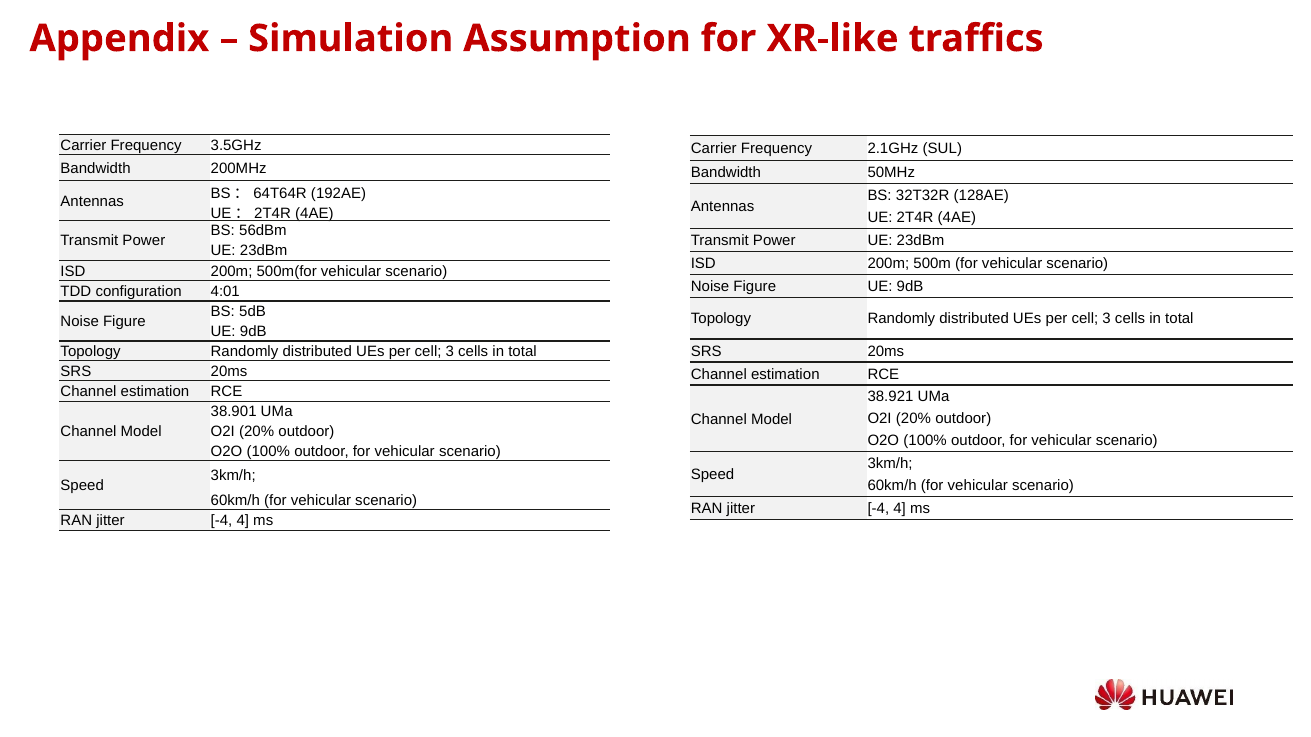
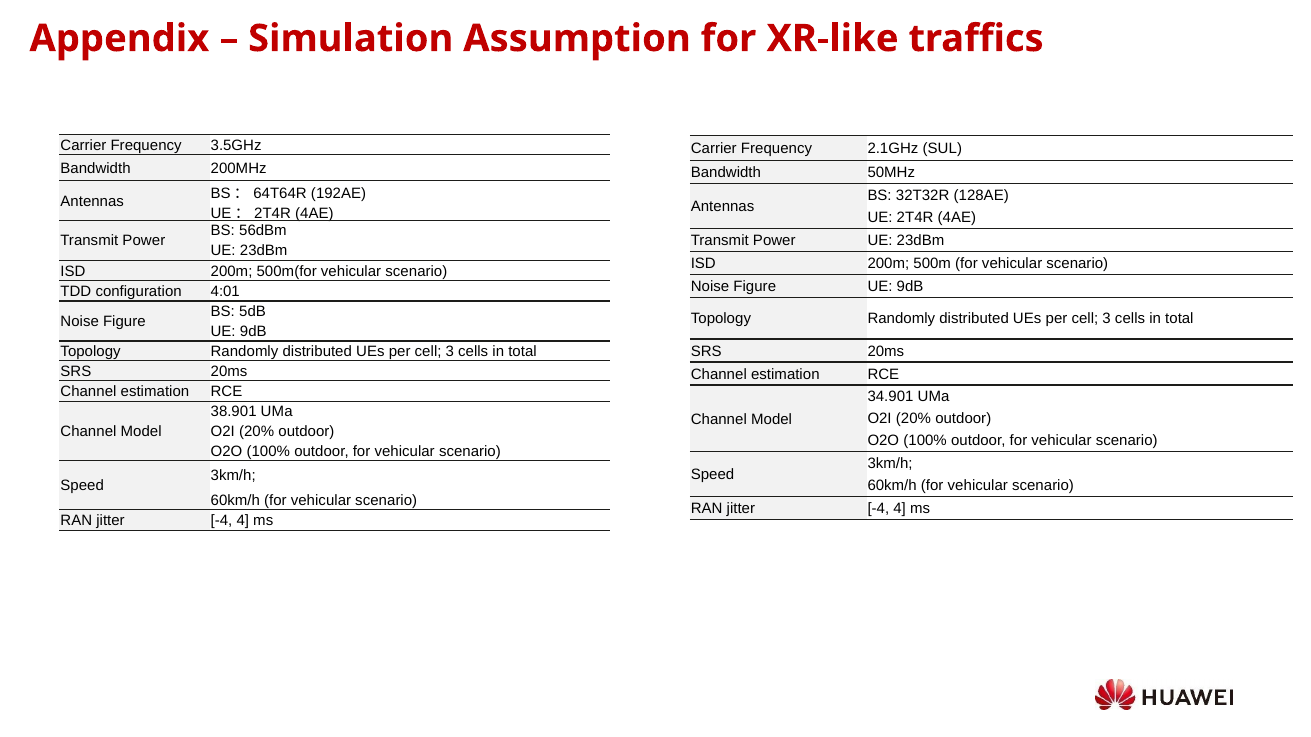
38.921: 38.921 -> 34.901 (890, 397)
